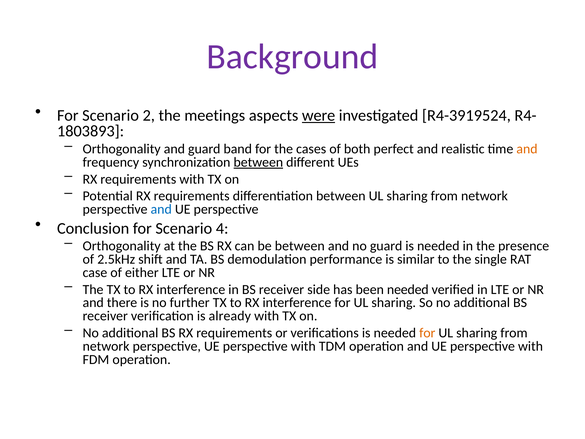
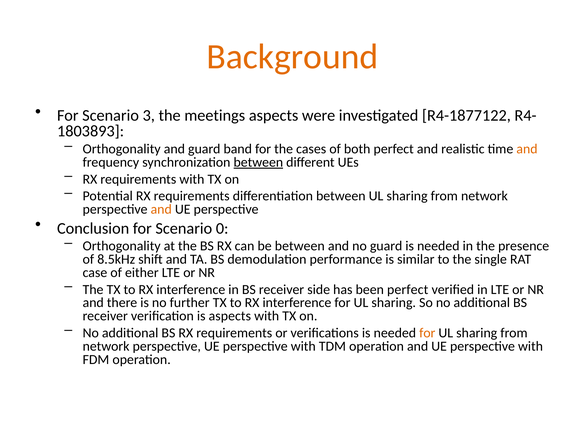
Background colour: purple -> orange (292, 57)
2: 2 -> 3 (149, 116)
were underline: present -> none (319, 116)
R4-3919524: R4-3919524 -> R4-1877122 (466, 116)
and colour: blue -> orange (161, 209)
4: 4 -> 0 (222, 228)
2.5kHz: 2.5kHz -> 8.5kHz (116, 259)
been needed: needed -> perfect (408, 289)
is already: already -> aspects (230, 316)
